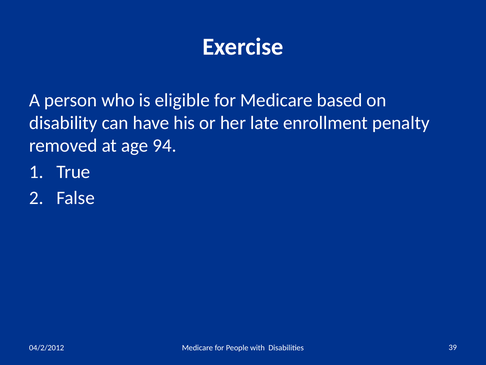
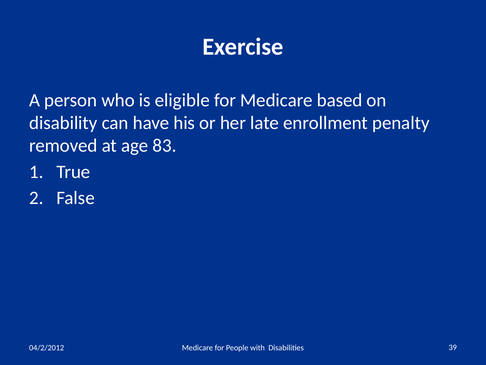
94: 94 -> 83 (165, 146)
